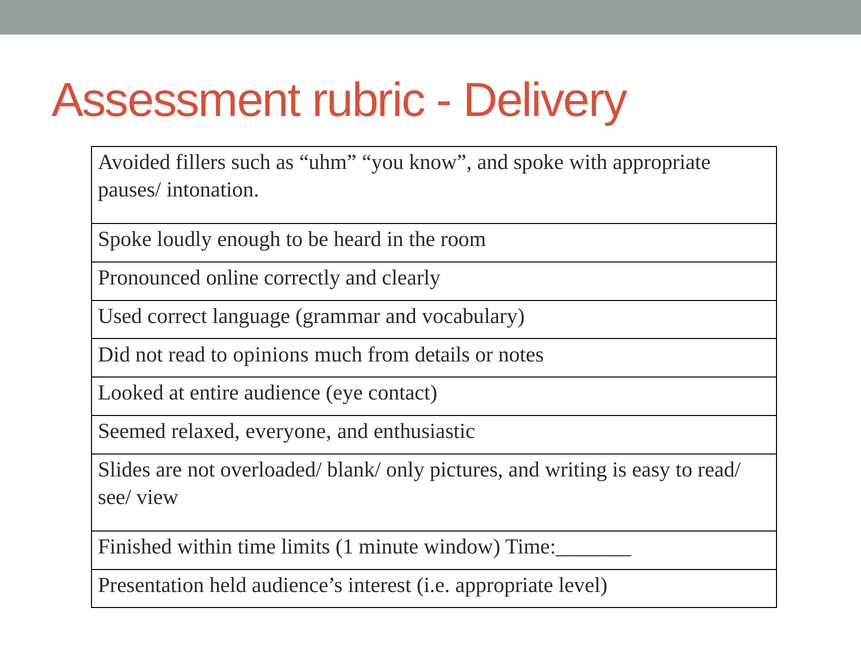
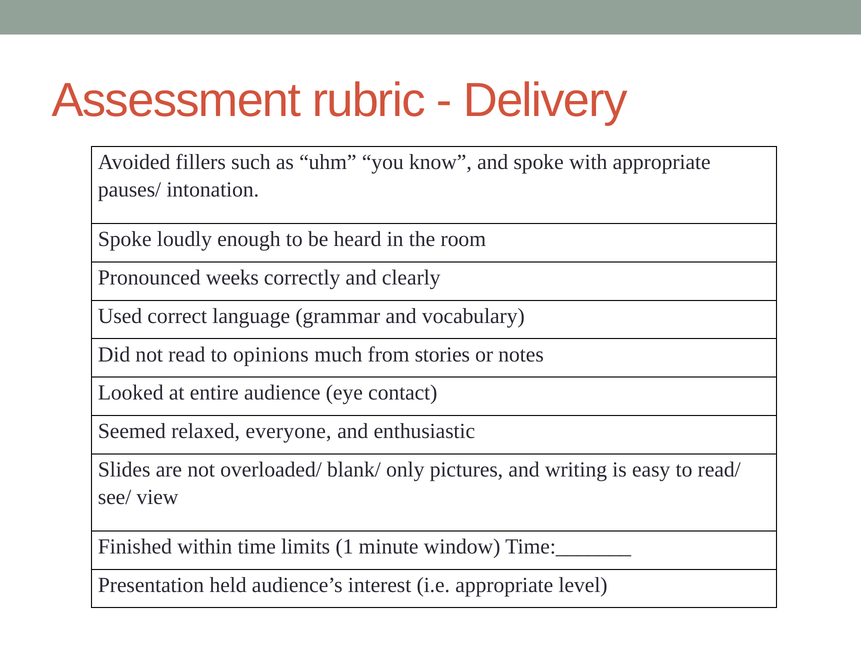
online: online -> weeks (232, 277)
details: details -> stories (442, 354)
